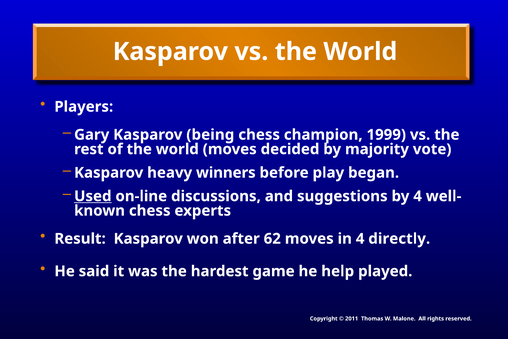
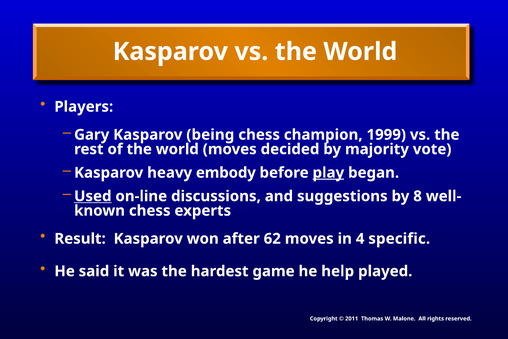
winners: winners -> embody (226, 173)
play underline: none -> present (328, 173)
by 4: 4 -> 8 (418, 196)
directly: directly -> specific (399, 238)
